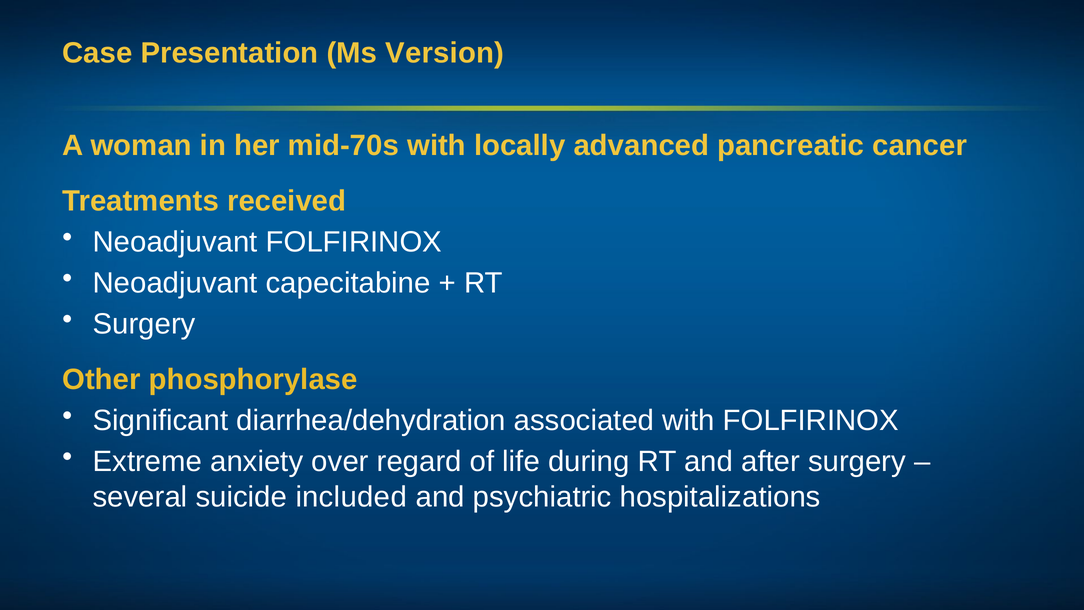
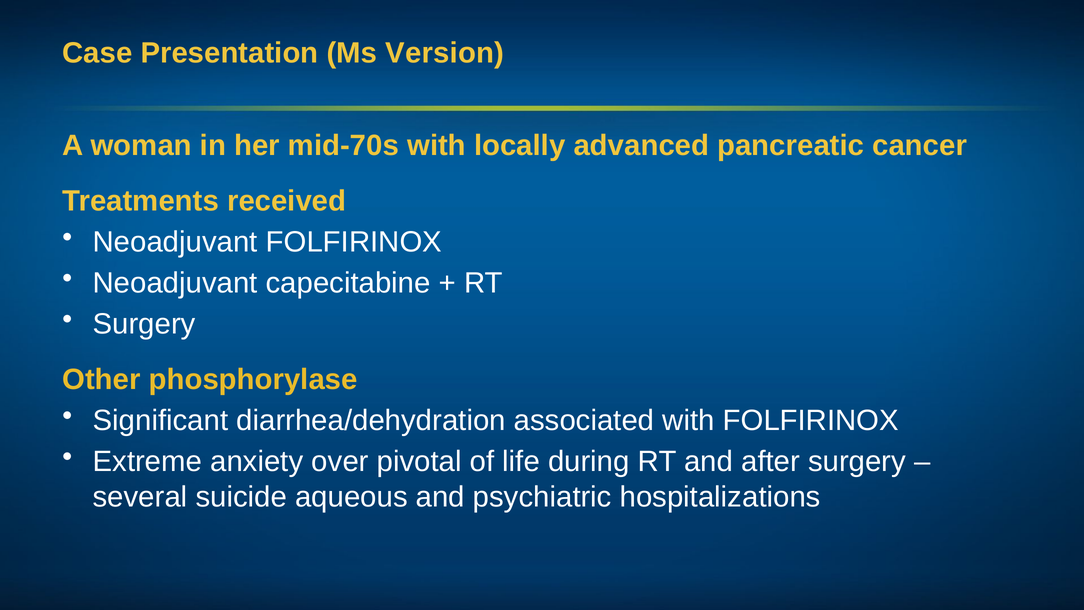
regard: regard -> pivotal (419, 462)
included: included -> aqueous (351, 497)
